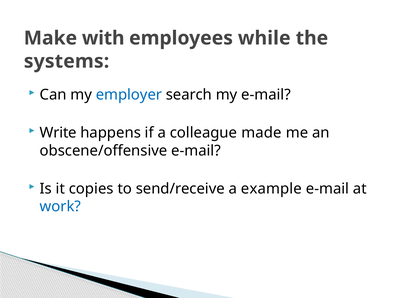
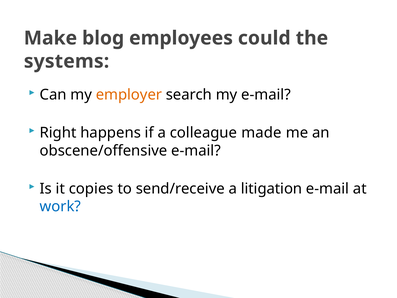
with: with -> blog (103, 38)
while: while -> could (264, 38)
employer colour: blue -> orange (129, 95)
Write: Write -> Right (58, 133)
example: example -> litigation (272, 188)
